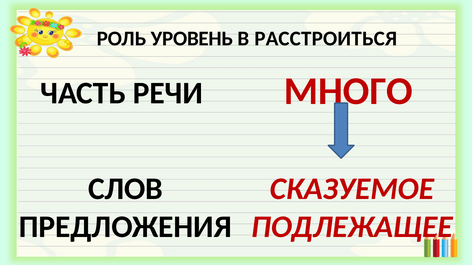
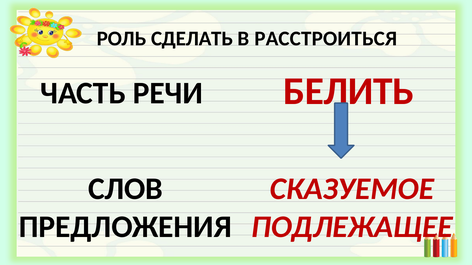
УРОВЕНЬ: УРОВЕНЬ -> СДЕЛАТЬ (192, 39)
МНОГО: МНОГО -> БЕЛИТЬ (349, 91)
